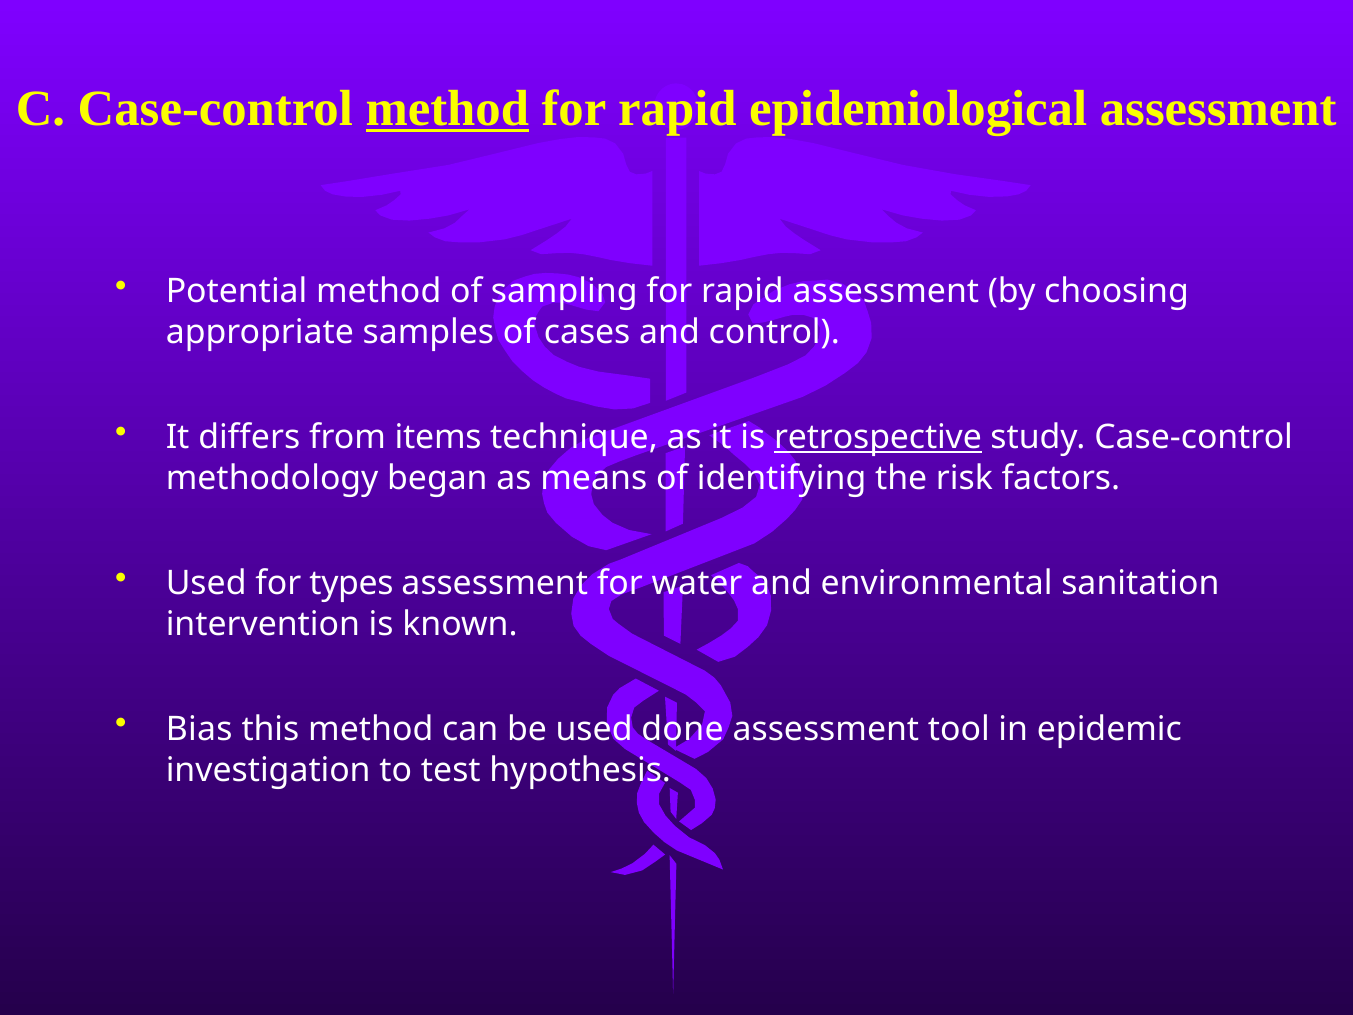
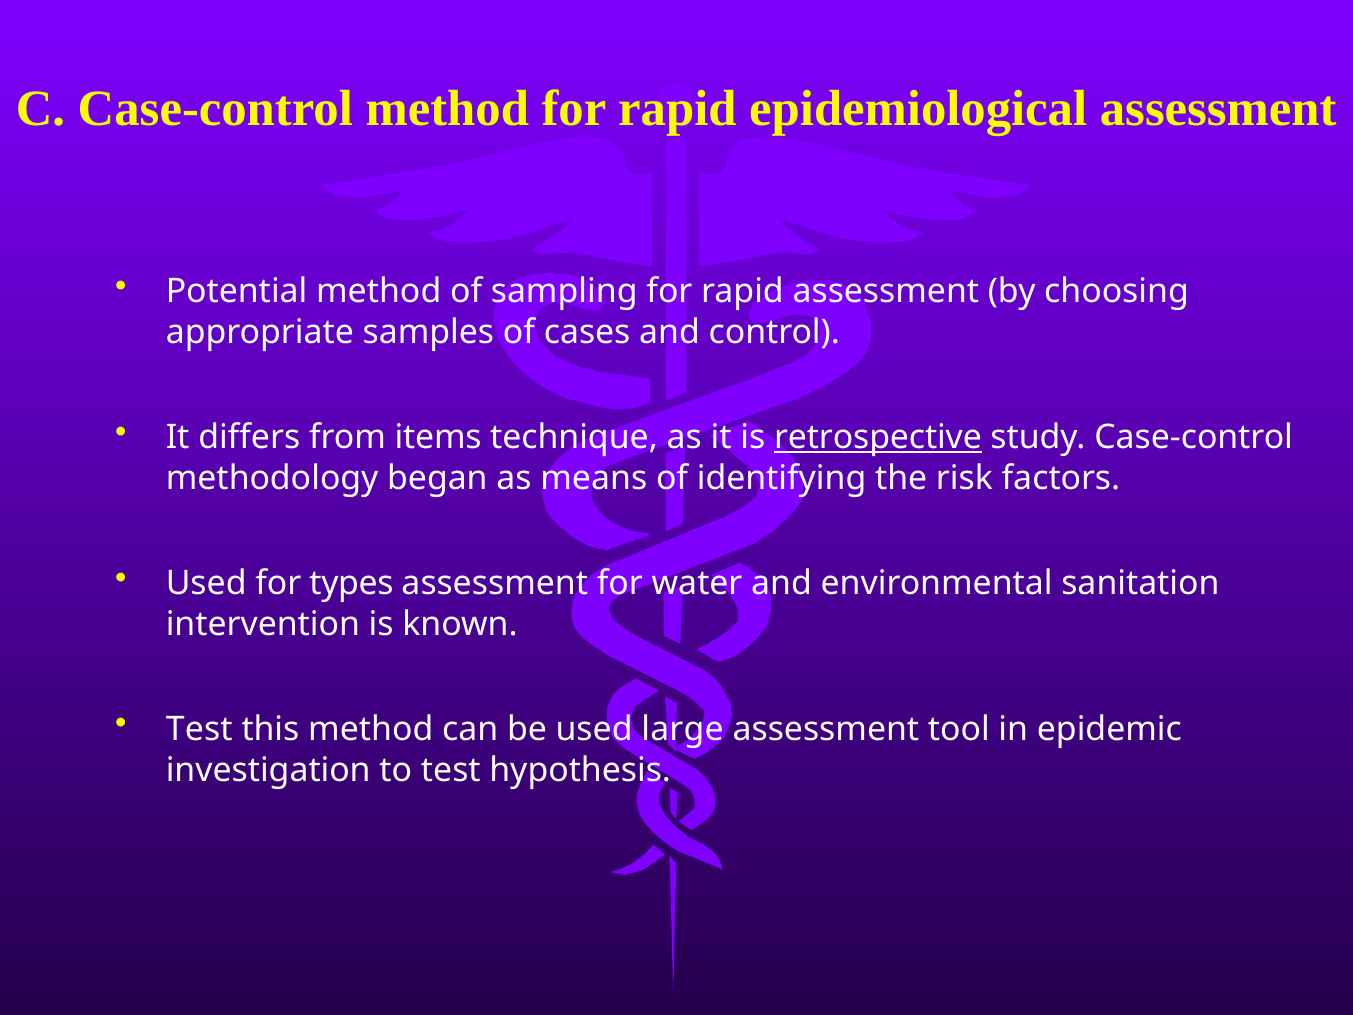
method underline: present -> none (447, 109)
Bias: Bias -> Test (199, 729)
done: done -> large (683, 729)
